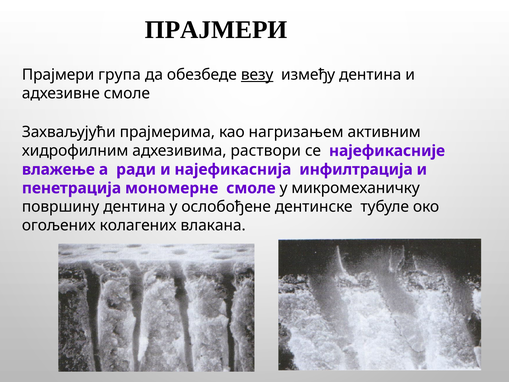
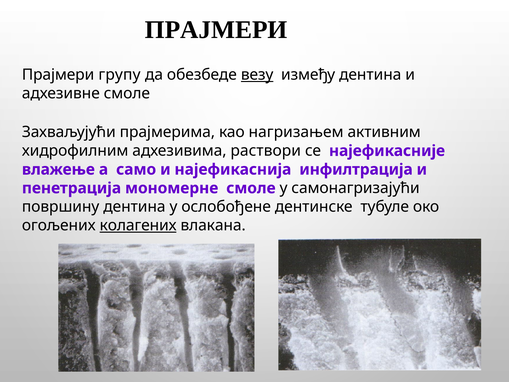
група: група -> групу (119, 75)
ради: ради -> само (136, 169)
микромеханичку: микромеханичку -> самонагризајући (356, 188)
колагених underline: none -> present (138, 225)
